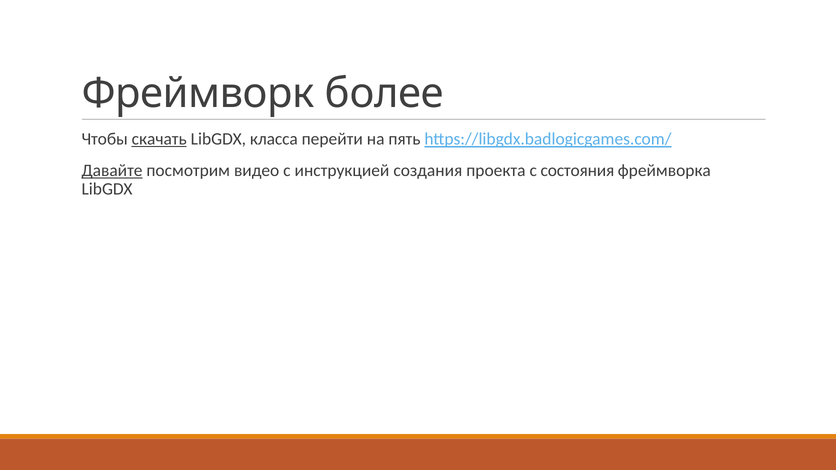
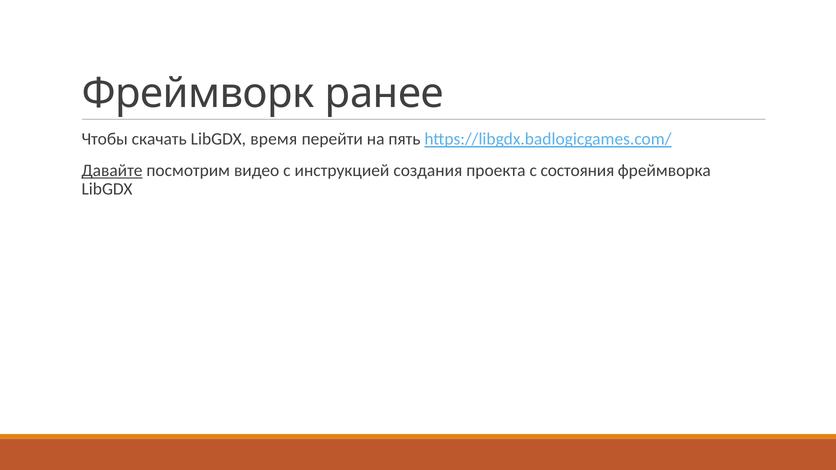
более: более -> ранее (384, 94)
скачать underline: present -> none (159, 139)
класса: класса -> время (274, 139)
